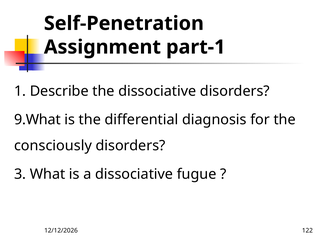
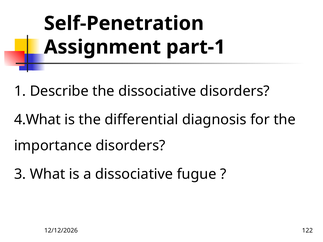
9.What: 9.What -> 4.What (37, 120)
consciously: consciously -> importance (53, 146)
